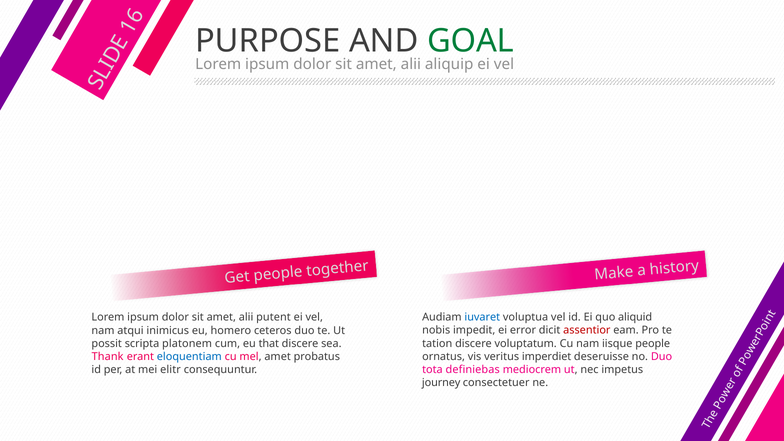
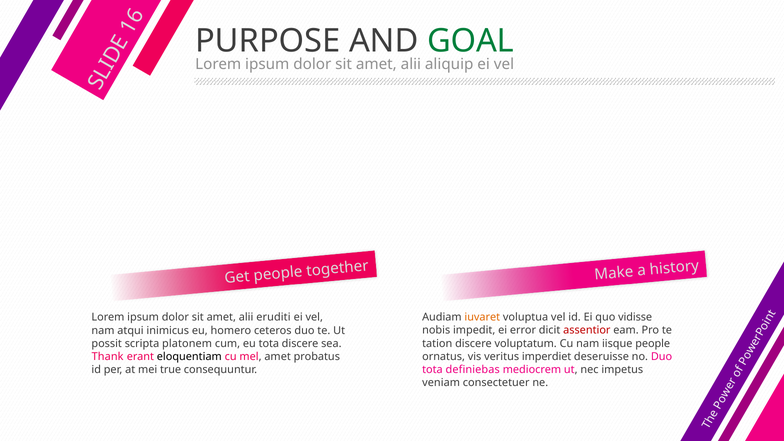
iuvaret colour: blue -> orange (482, 317)
aliquid: aliquid -> vidisse (635, 317)
putent: putent -> eruditi (273, 317)
eu that: that -> tota (269, 344)
eloquentiam colour: blue -> black (189, 357)
elitr: elitr -> true (171, 370)
journey: journey -> veniam (441, 383)
